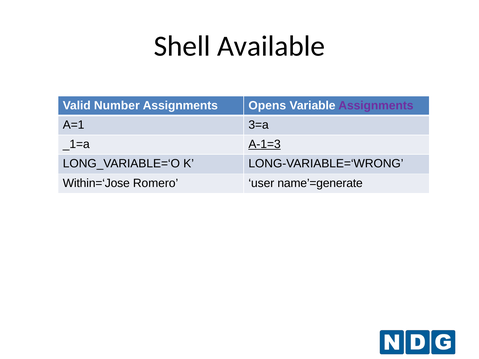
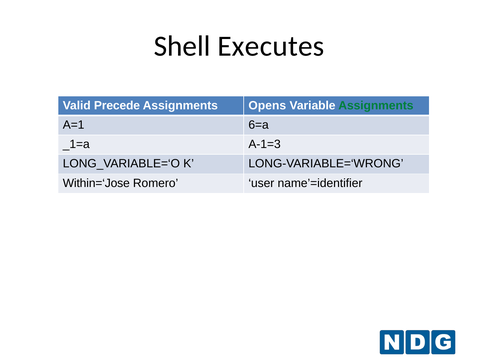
Available: Available -> Executes (271, 46)
Number: Number -> Precede (117, 106)
Assignments colour: purple -> green (376, 106)
3=a: 3=a -> 6=a (259, 125)
A-1=3 underline: present -> none (265, 144)
name’=generate: name’=generate -> name’=identifier (320, 183)
